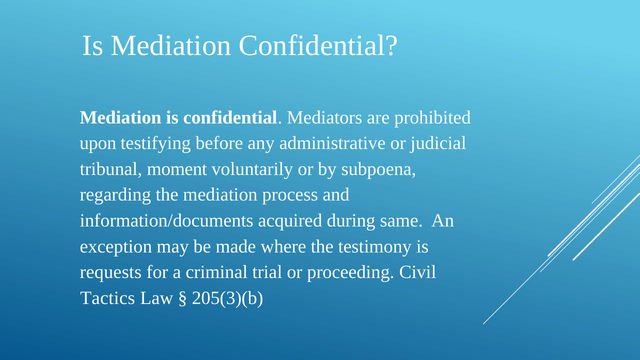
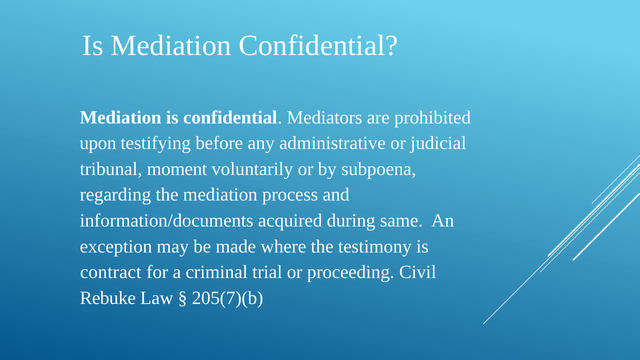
requests: requests -> contract (111, 272)
Tactics: Tactics -> Rebuke (108, 298)
205(3)(b: 205(3)(b -> 205(7)(b (228, 298)
